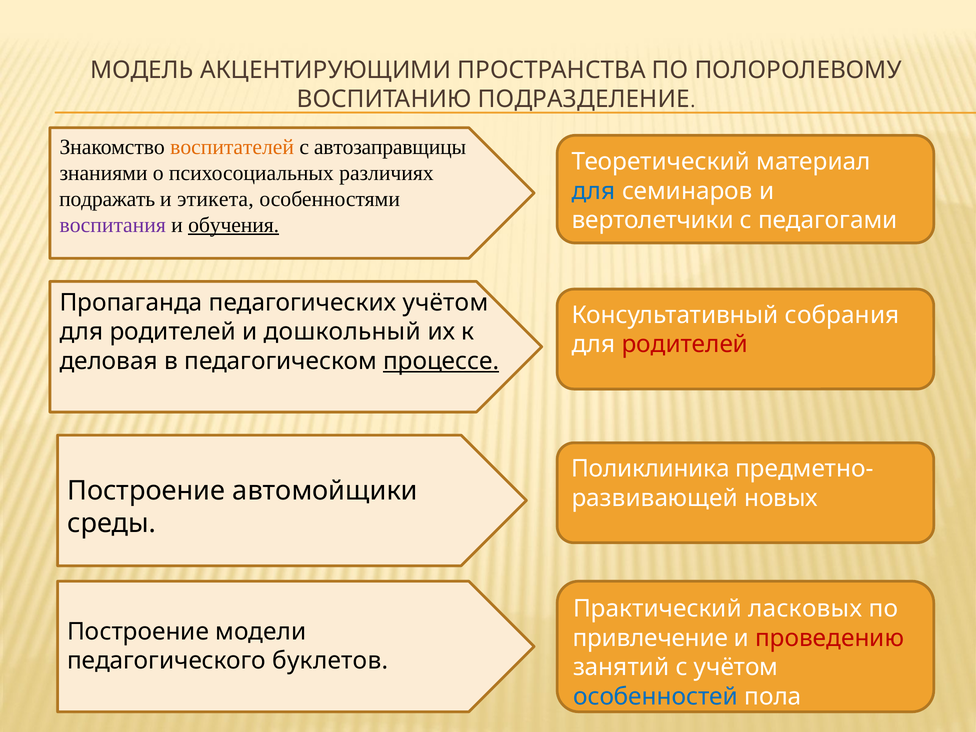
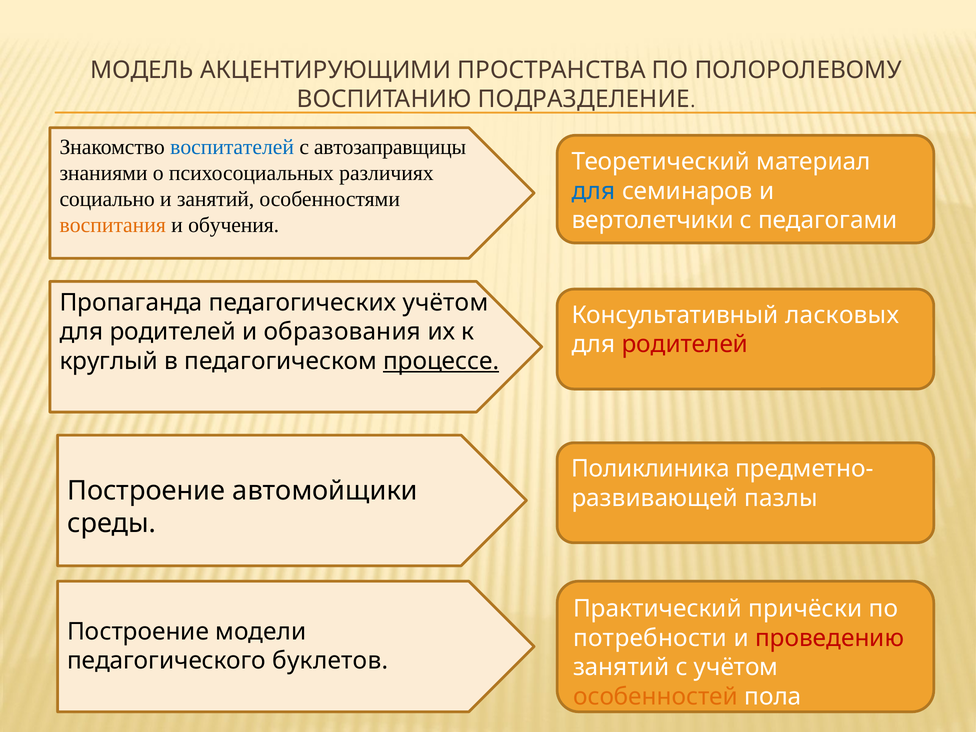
воспитателей colour: orange -> blue (232, 147)
подражать: подражать -> социально (107, 199)
и этикета: этикета -> занятий (216, 199)
воспитания colour: purple -> orange (113, 225)
обучения underline: present -> none (234, 225)
собрания: собрания -> ласковых (842, 315)
дошкольный: дошкольный -> образования (342, 332)
деловая: деловая -> круглый (109, 361)
новых: новых -> пазлы (781, 498)
ласковых: ласковых -> причёски (805, 609)
привлечение: привлечение -> потребности (650, 638)
особенностей colour: blue -> orange (656, 697)
